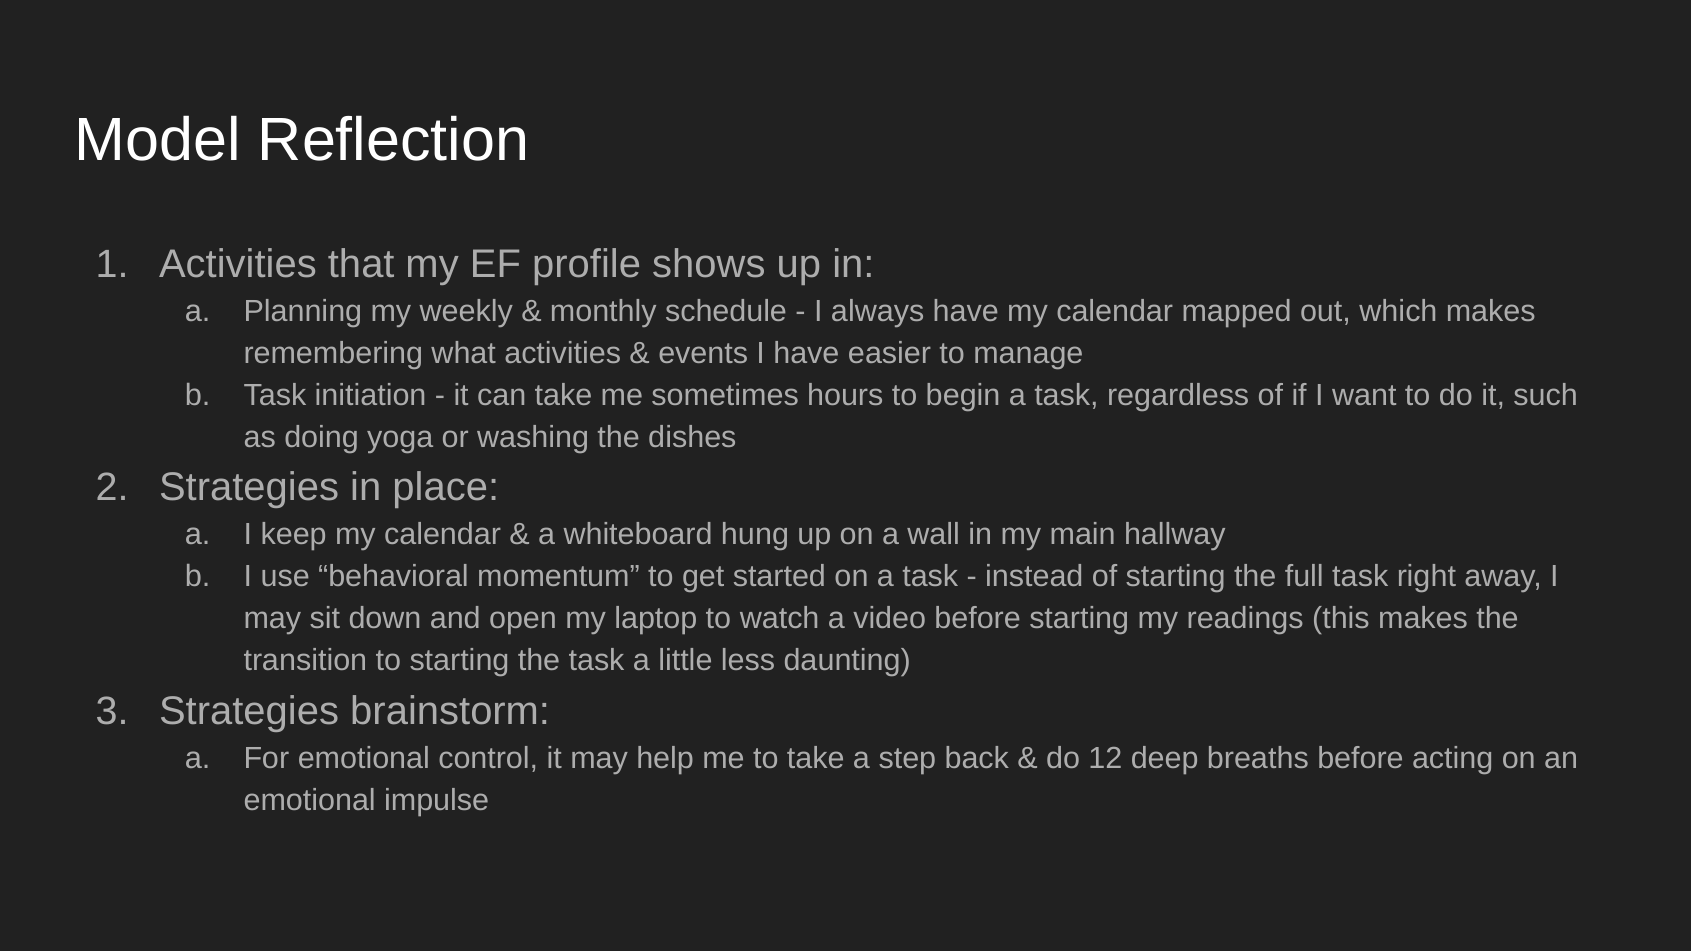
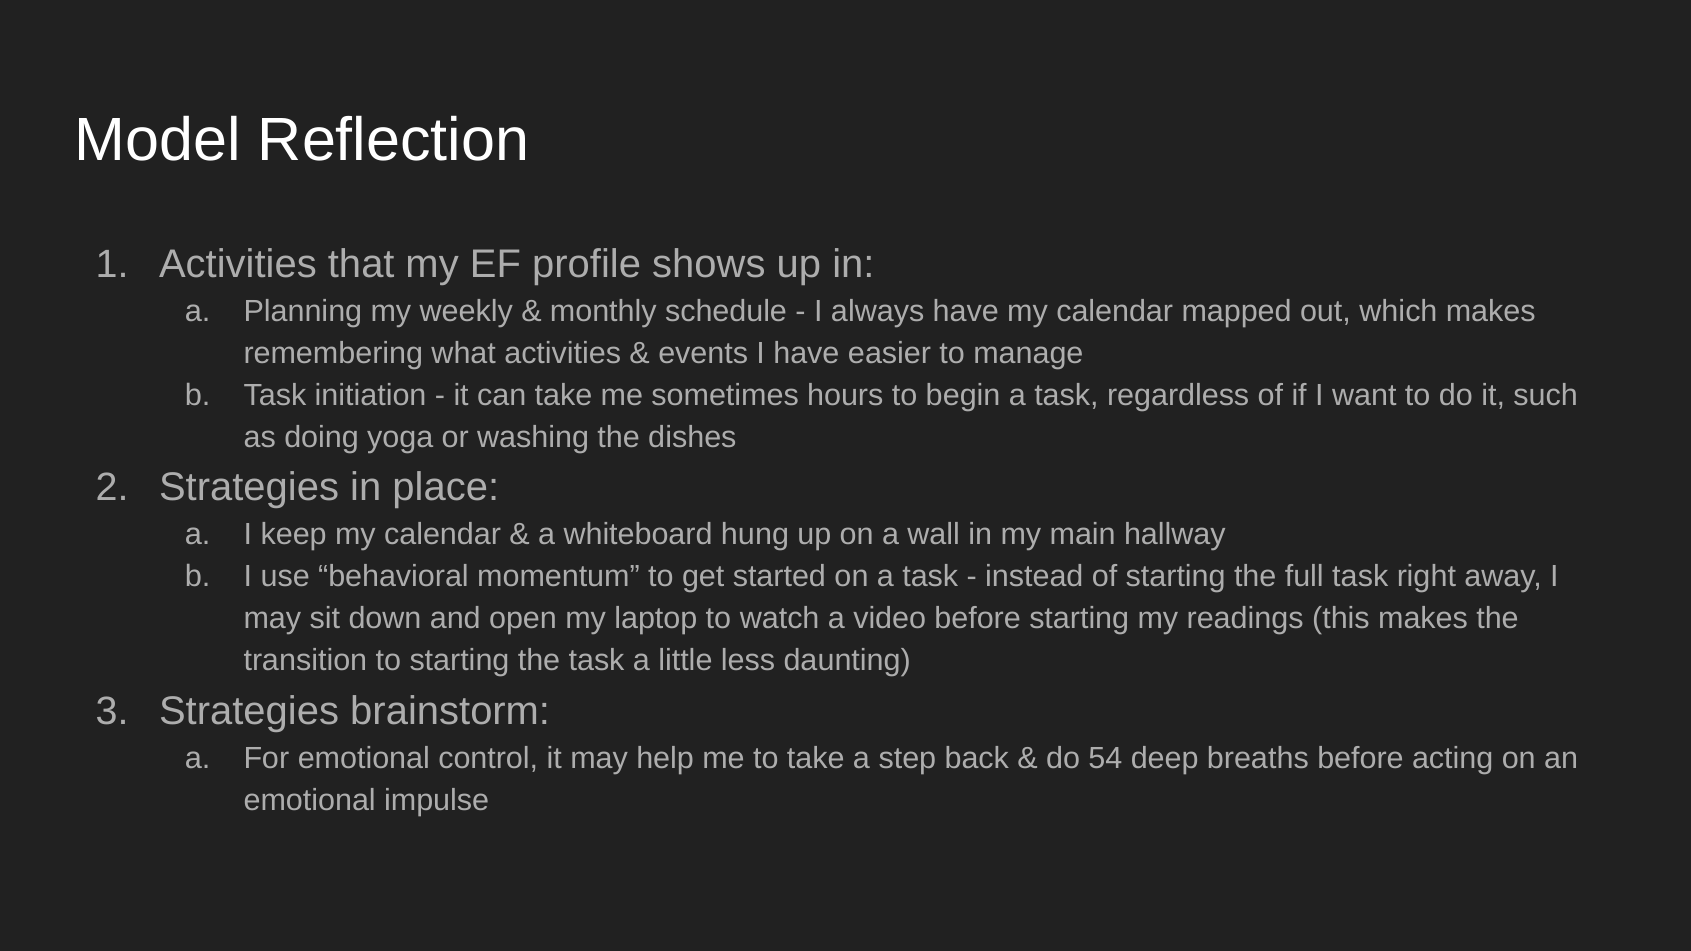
12: 12 -> 54 (1105, 758)
